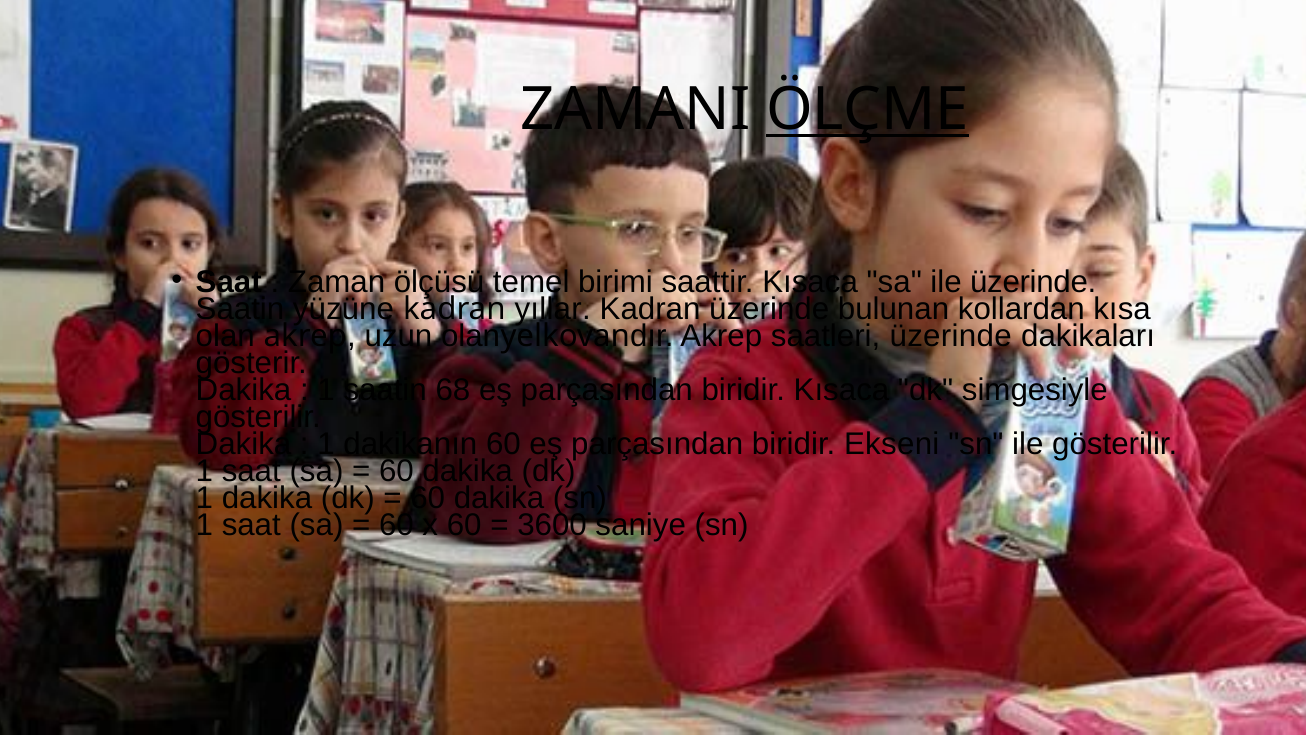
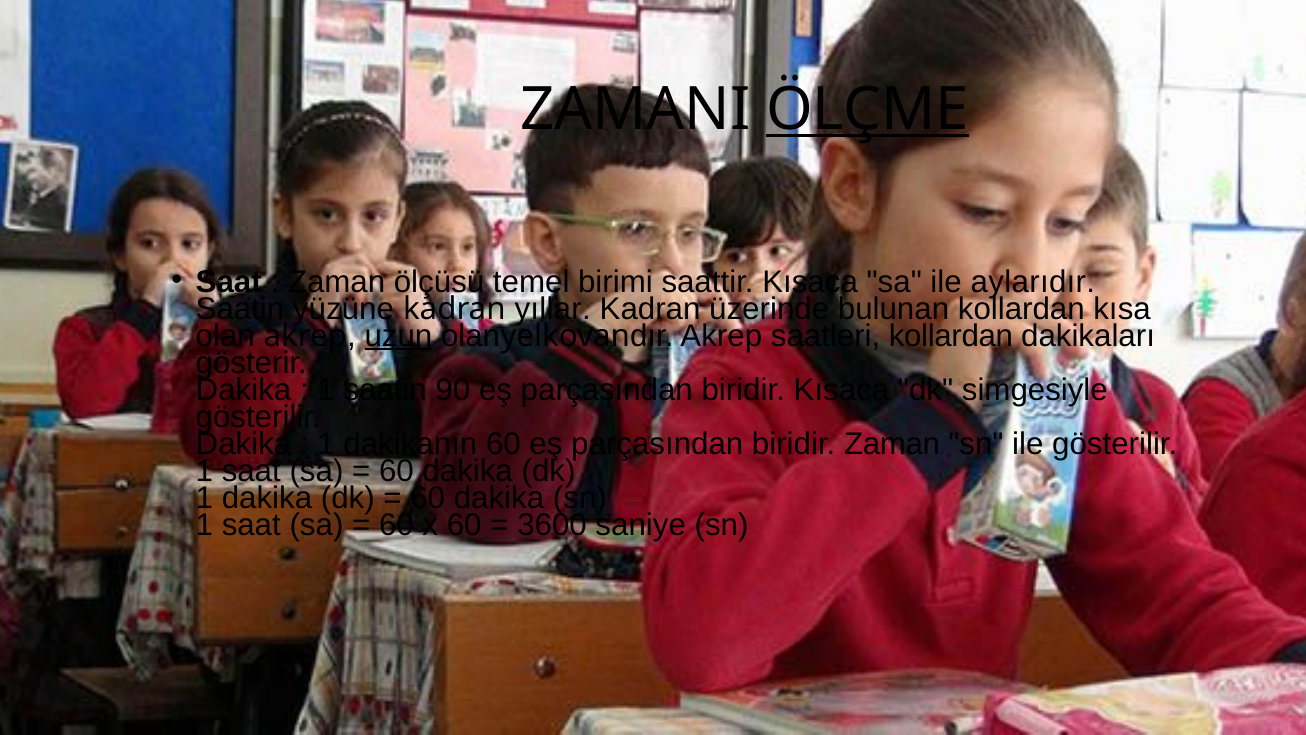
ile üzerinde: üzerinde -> aylarıdır (1033, 282)
uzun underline: none -> present (398, 336)
saatleri üzerinde: üzerinde -> kollardan (951, 336)
68: 68 -> 90 (453, 390)
biridir Ekseni: Ekseni -> Zaman (892, 444)
